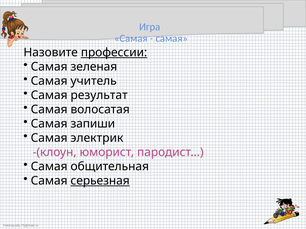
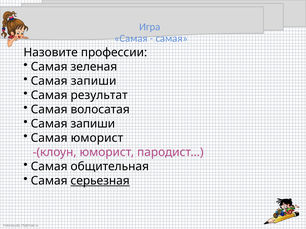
профессии underline: present -> none (114, 53)
учитель: учитель -> запиши (94, 81)
Самая электрик: электрик -> юморист (97, 138)
